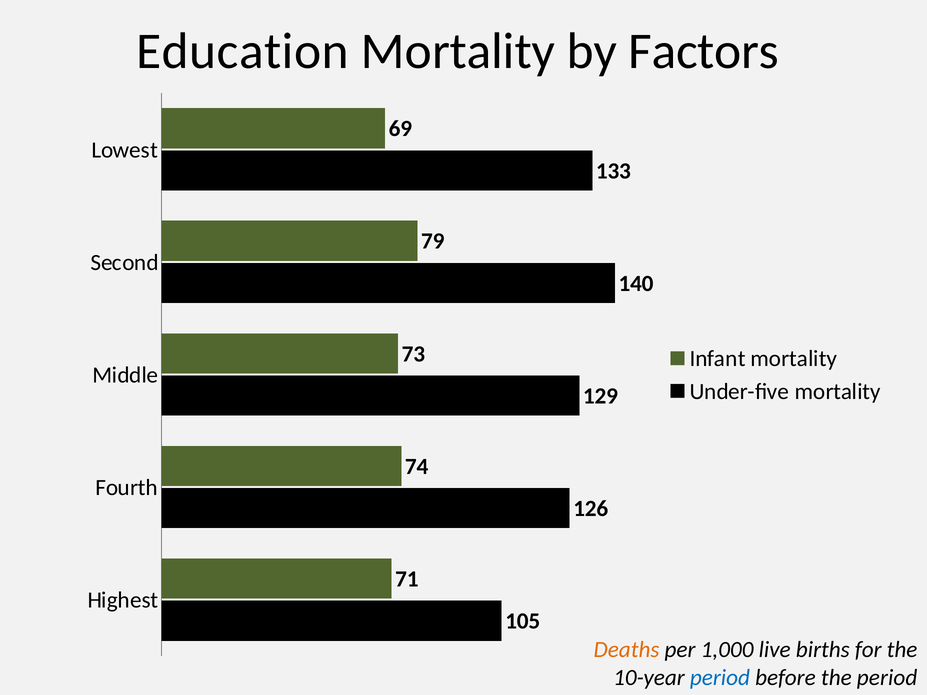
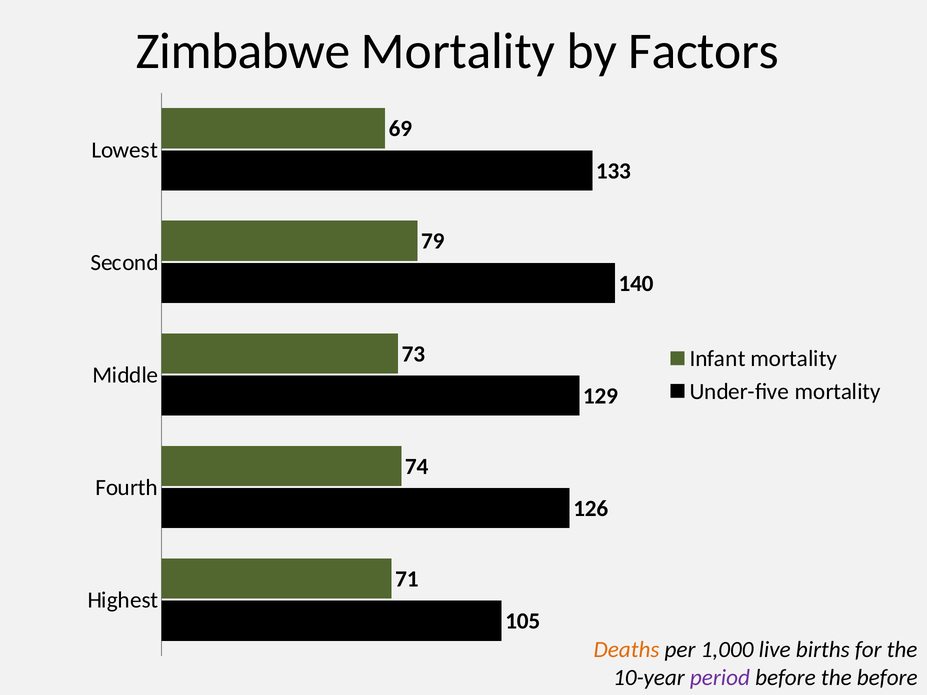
Education: Education -> Zimbabwe (243, 51)
period colour: blue -> purple (720, 678)
the period: period -> before (887, 678)
